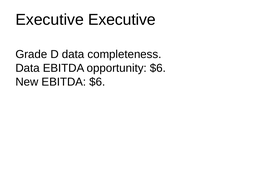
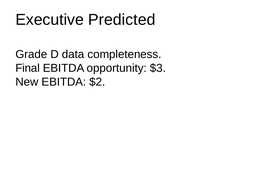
Executive Executive: Executive -> Predicted (122, 20)
Data: Data -> Final (28, 68)
opportunity $6: $6 -> $3 (158, 68)
EBITDA $6: $6 -> $2 (97, 82)
